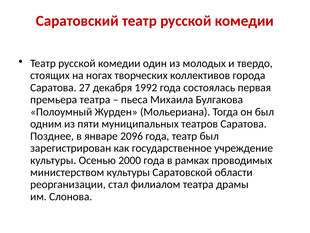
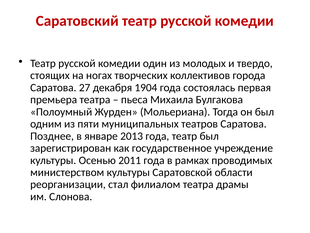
1992: 1992 -> 1904 (146, 87)
2096: 2096 -> 2013 (132, 136)
2000: 2000 -> 2011 (130, 160)
